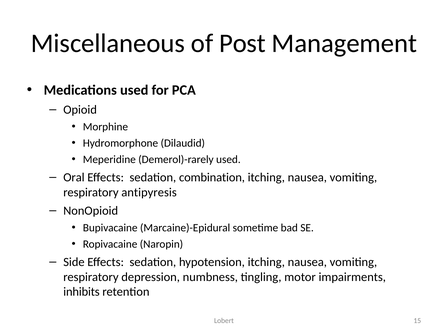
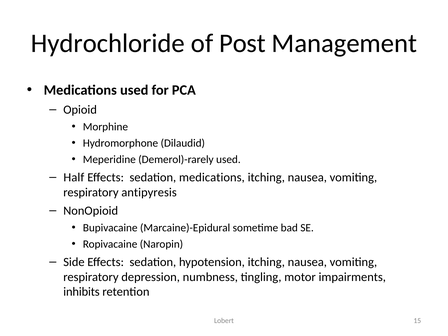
Miscellaneous: Miscellaneous -> Hydrochloride (108, 43)
Oral: Oral -> Half (74, 177)
sedation combination: combination -> medications (212, 177)
